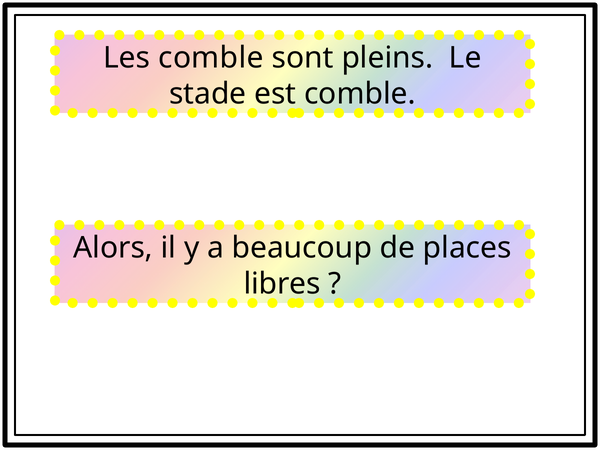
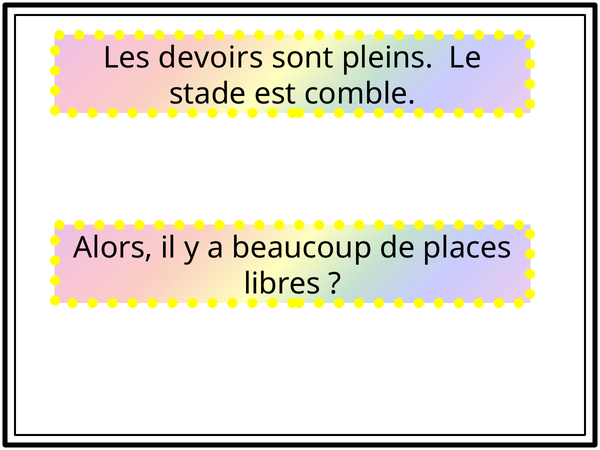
Les comble: comble -> devoirs (211, 58)
